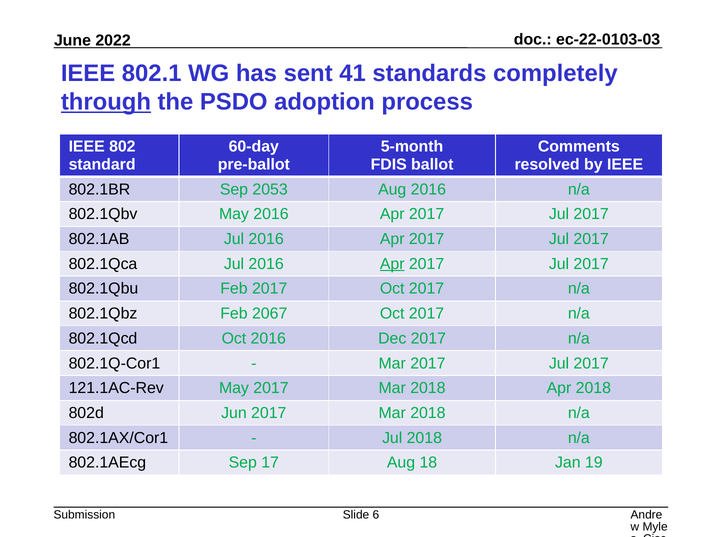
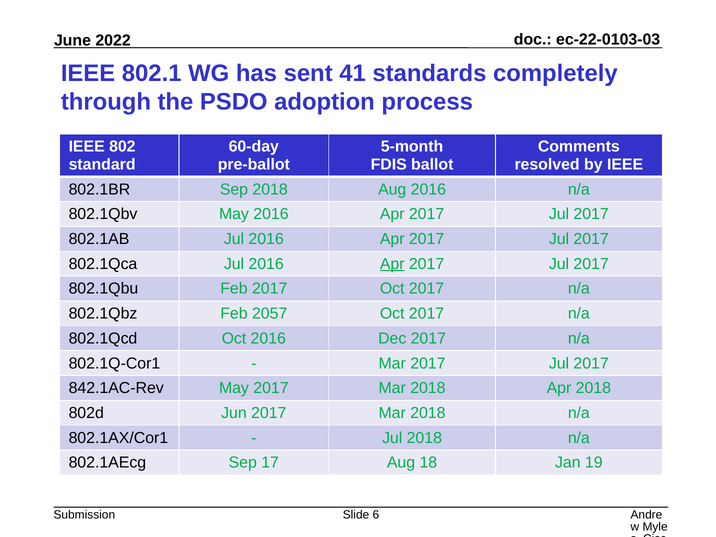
through underline: present -> none (106, 102)
Sep 2053: 2053 -> 2018 (270, 189)
2067: 2067 -> 2057 (270, 314)
121.1AC-Rev: 121.1AC-Rev -> 842.1AC-Rev (116, 388)
